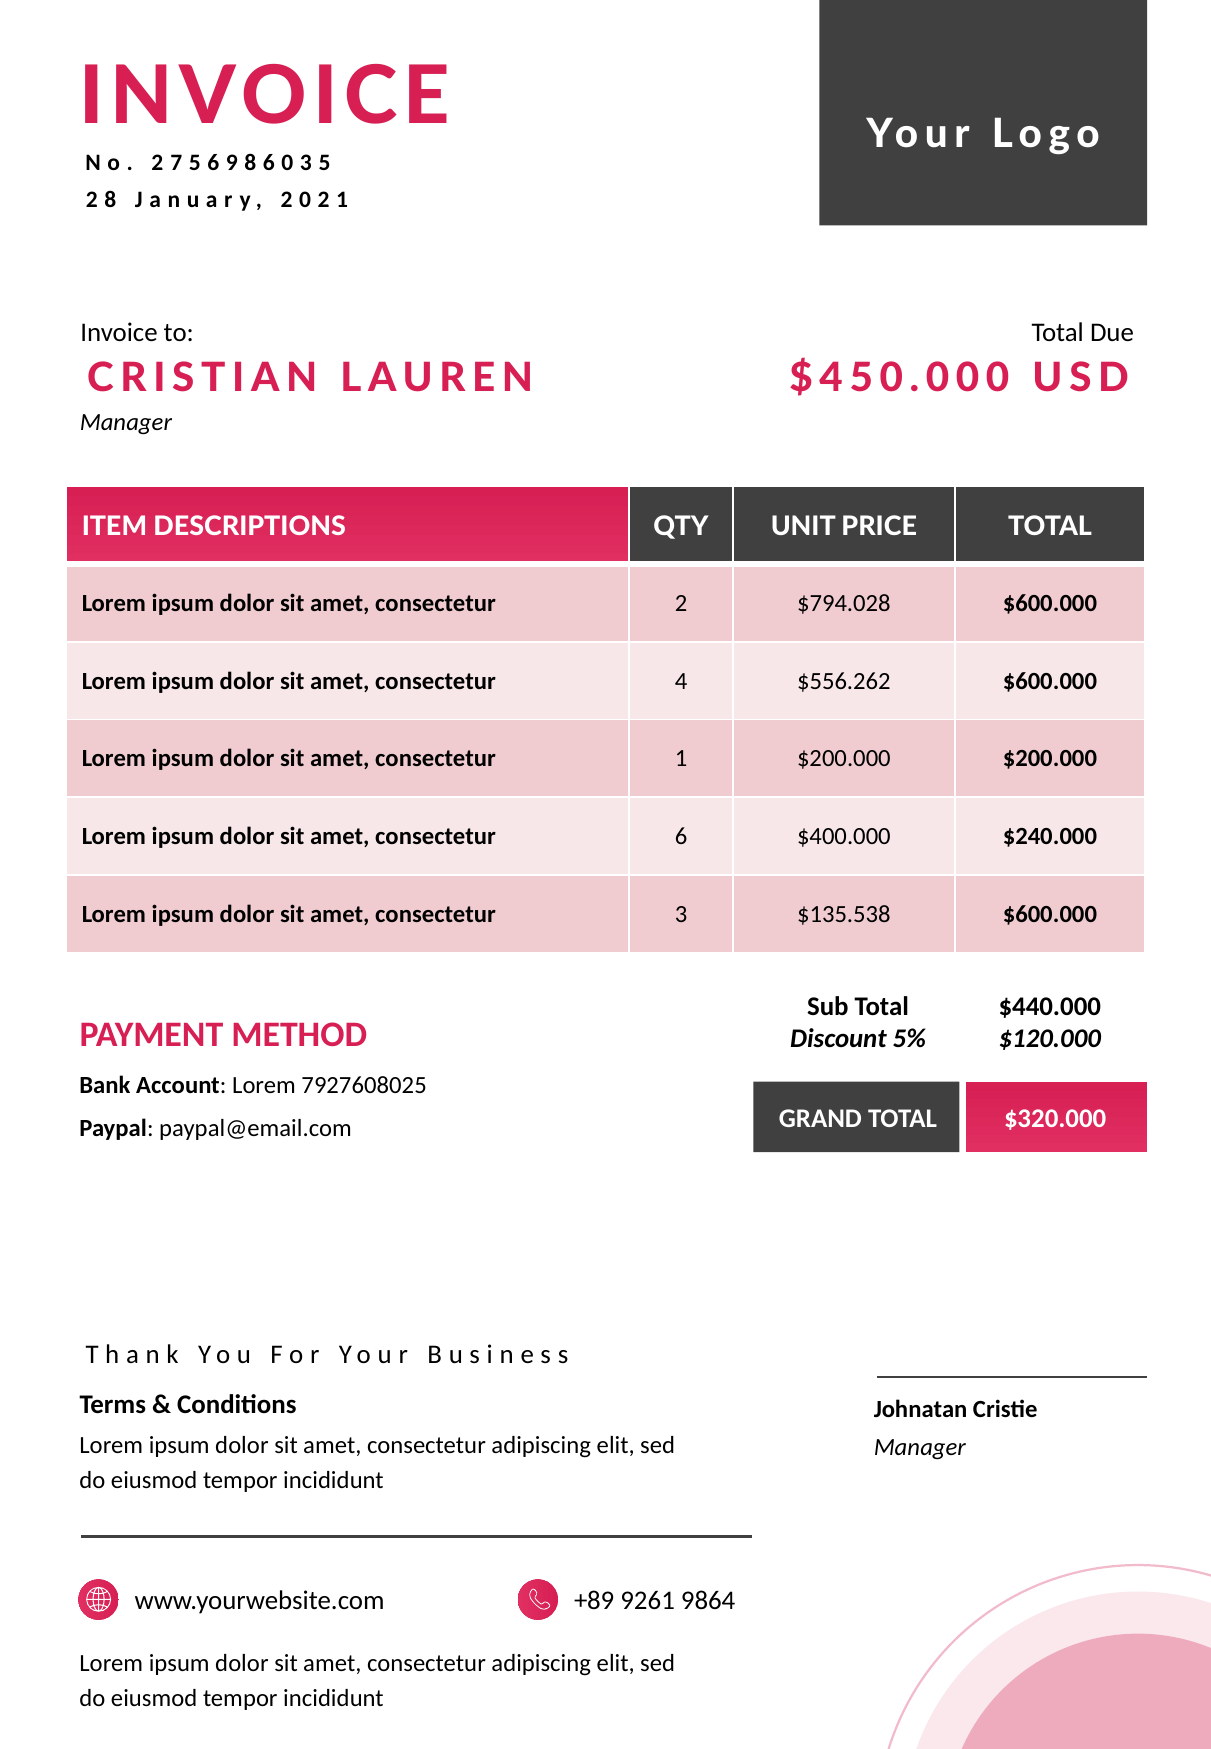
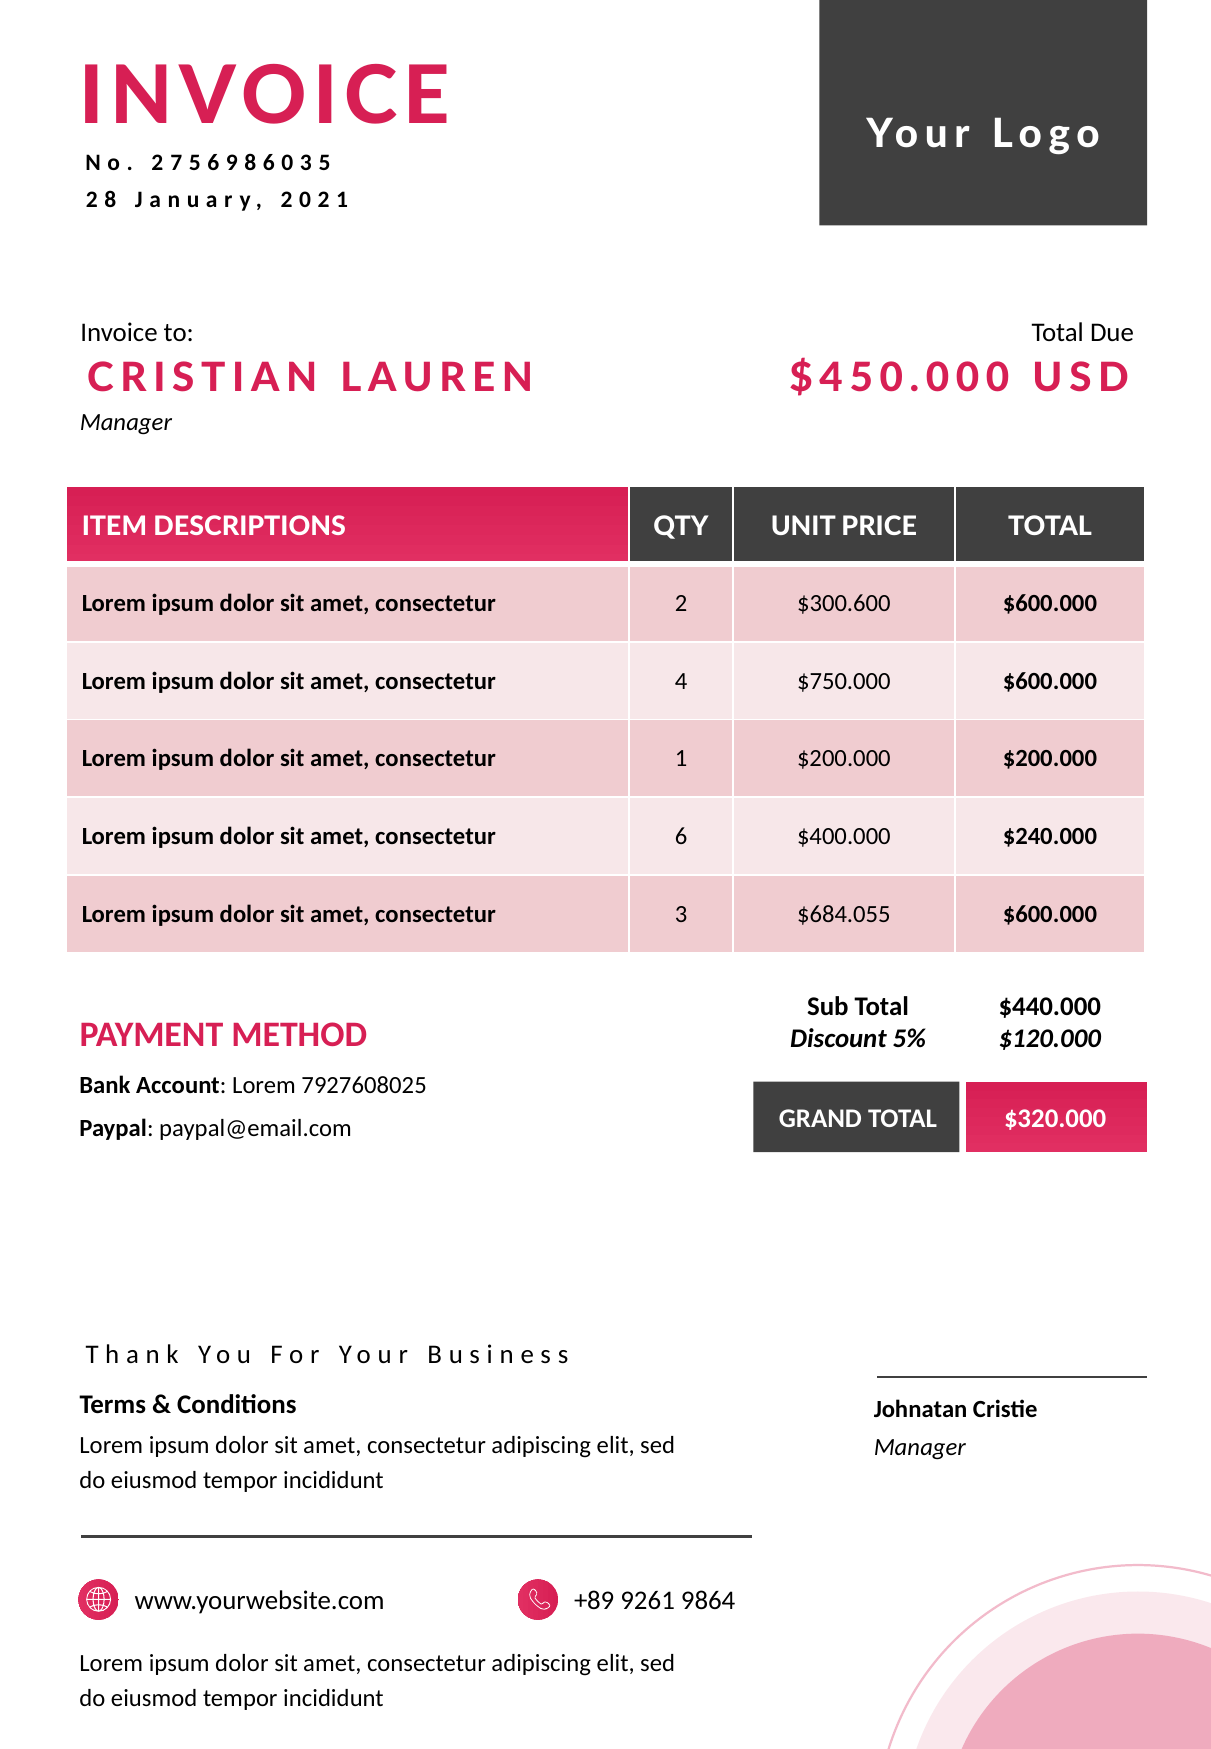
$794.028: $794.028 -> $300.600 (844, 603)
$556.262: $556.262 -> $750.000 (844, 681)
$135.538: $135.538 -> $684.055 (844, 914)
